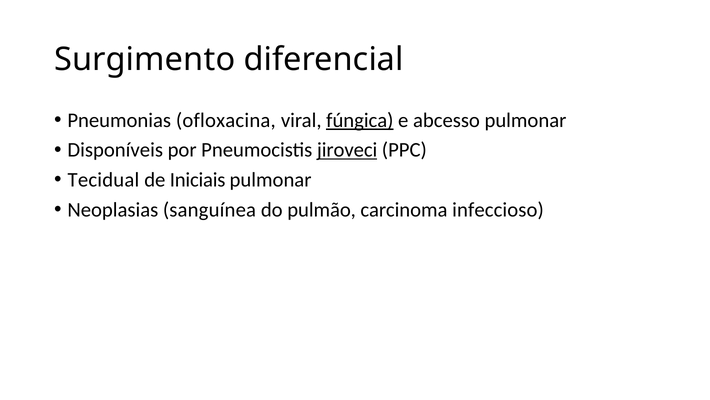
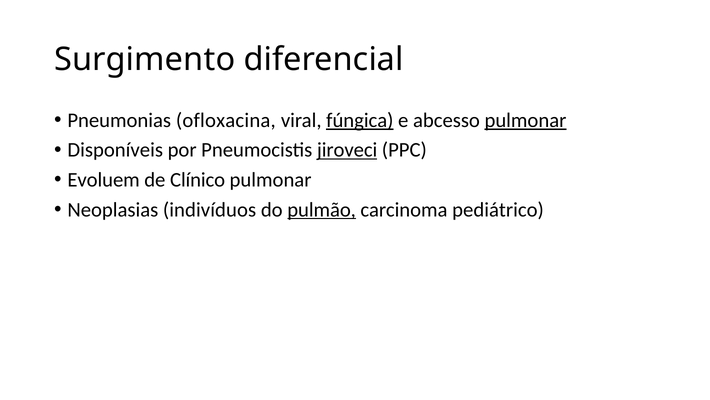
pulmonar underline: none -> present (525, 120)
Tecidual: Tecidual -> Evoluem (104, 180)
Iniciais: Iniciais -> Clínico (198, 180)
sanguínea: sanguínea -> indivíduos (210, 209)
pulmão underline: none -> present (322, 209)
infeccioso: infeccioso -> pediátrico (498, 209)
